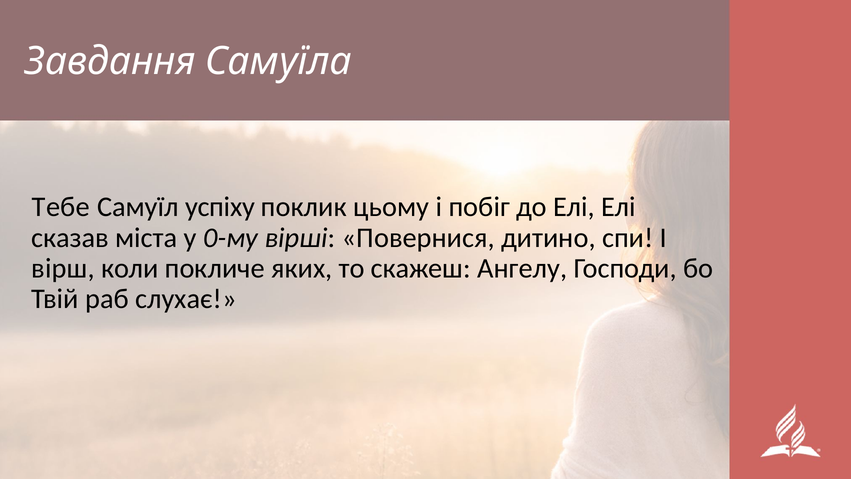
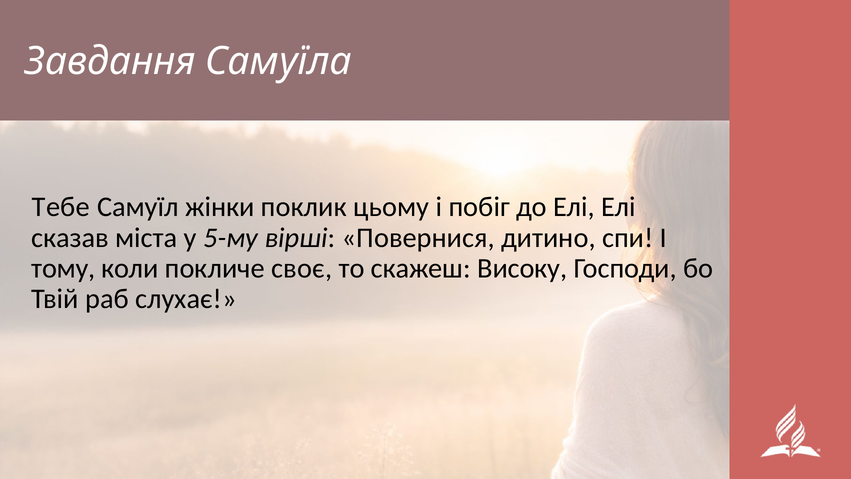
успіху: успіху -> жінки (220, 207)
0-му: 0-му -> 5-му (231, 238)
вірш: вірш -> тому (63, 268)
яких: яких -> своє (302, 268)
Ангелу: Ангелу -> Високу (522, 268)
